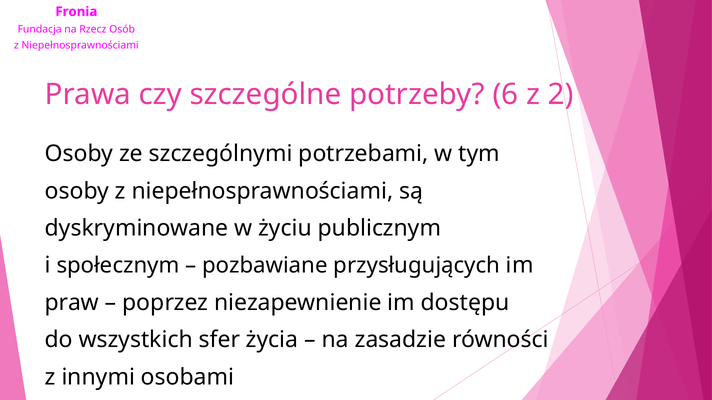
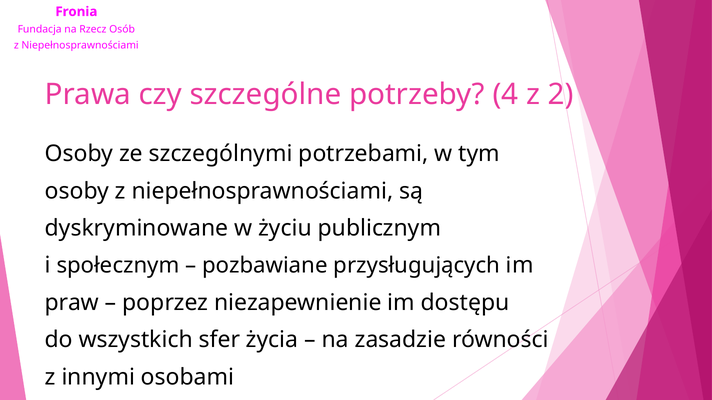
6: 6 -> 4 (505, 95)
